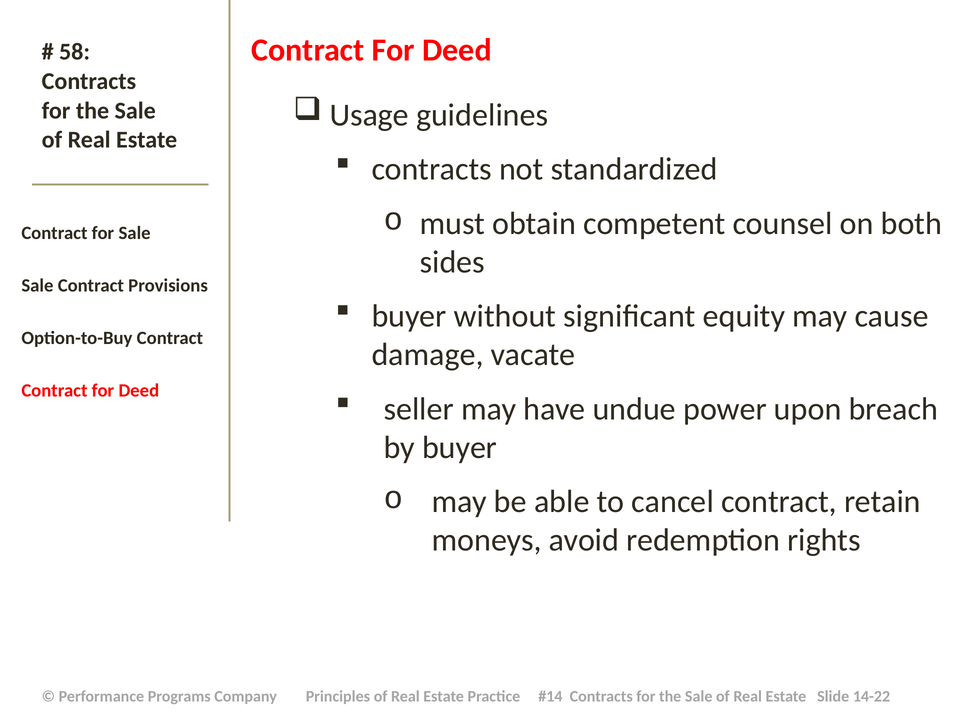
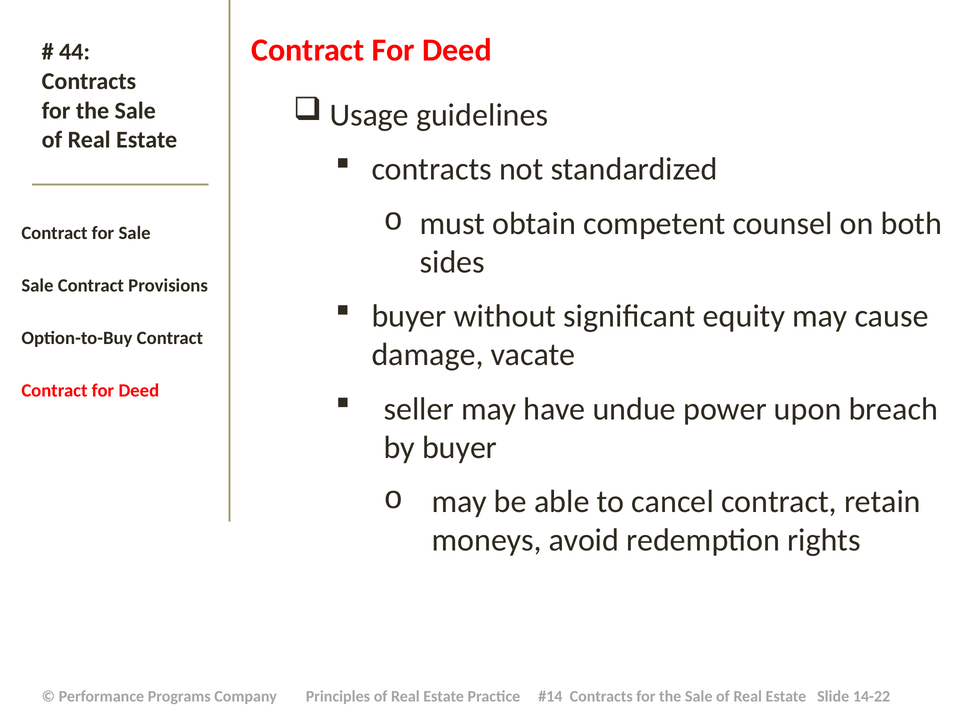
58: 58 -> 44 (75, 52)
